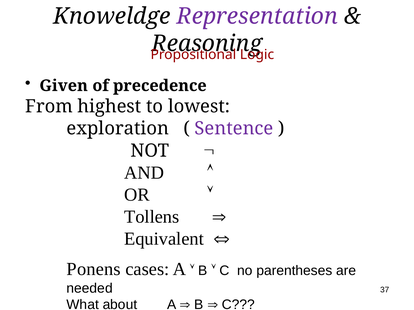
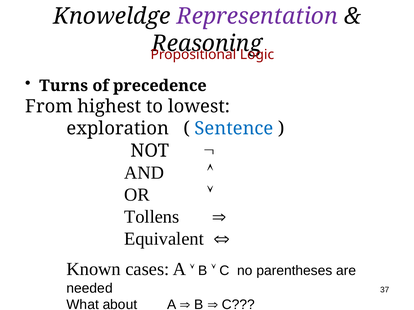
Given: Given -> Turns (64, 86)
Sentence colour: purple -> blue (234, 129)
Ponens: Ponens -> Known (94, 270)
